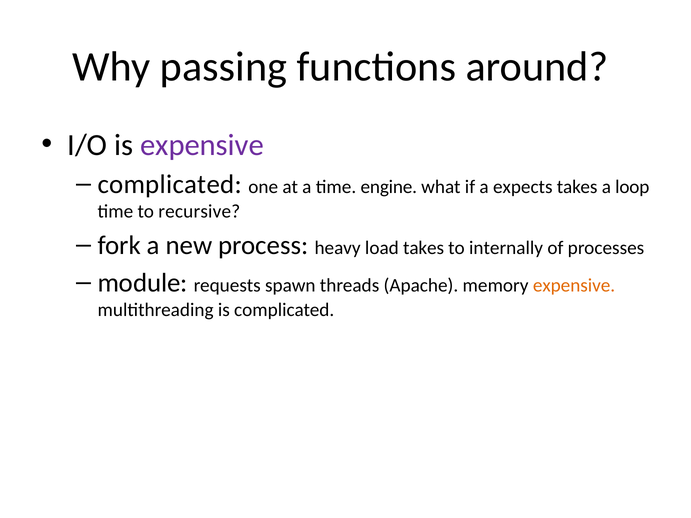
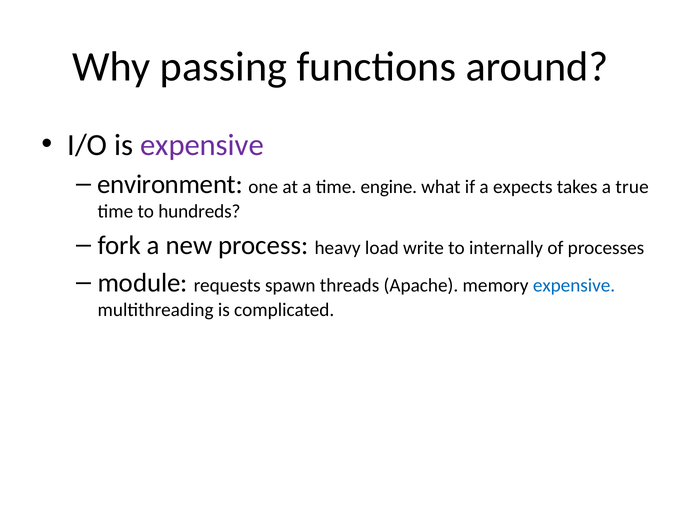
complicated: complicated -> environment (170, 185)
loop: loop -> true (632, 187)
recursive: recursive -> hundreds (199, 212)
load takes: takes -> write (424, 248)
expensive colour: orange -> blue (574, 286)
